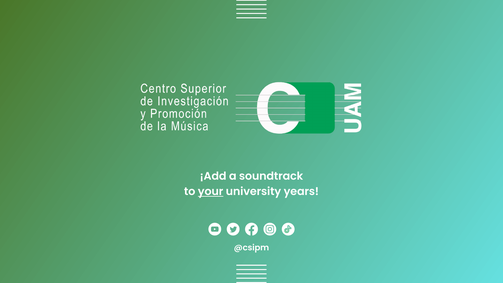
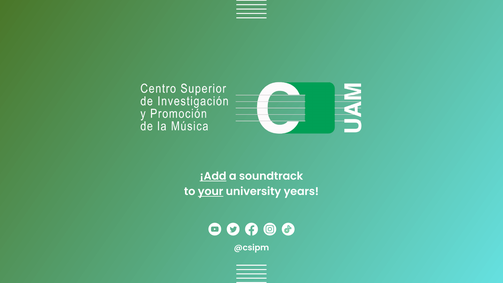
¡Add underline: none -> present (213, 176)
